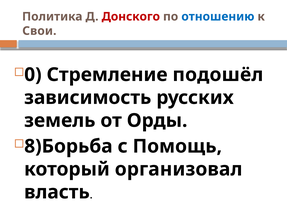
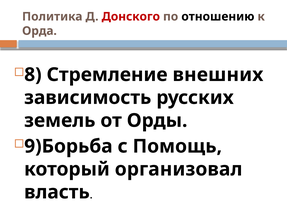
отношению colour: blue -> black (218, 17)
Свои: Свои -> Орда (39, 31)
0: 0 -> 8 (33, 75)
подошёл: подошёл -> внешних (218, 75)
8)Борьба: 8)Борьба -> 9)Борьба (68, 146)
